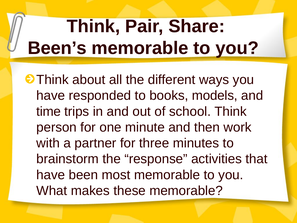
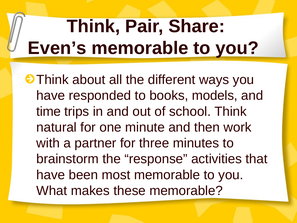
Been’s: Been’s -> Even’s (57, 48)
person: person -> natural (57, 127)
